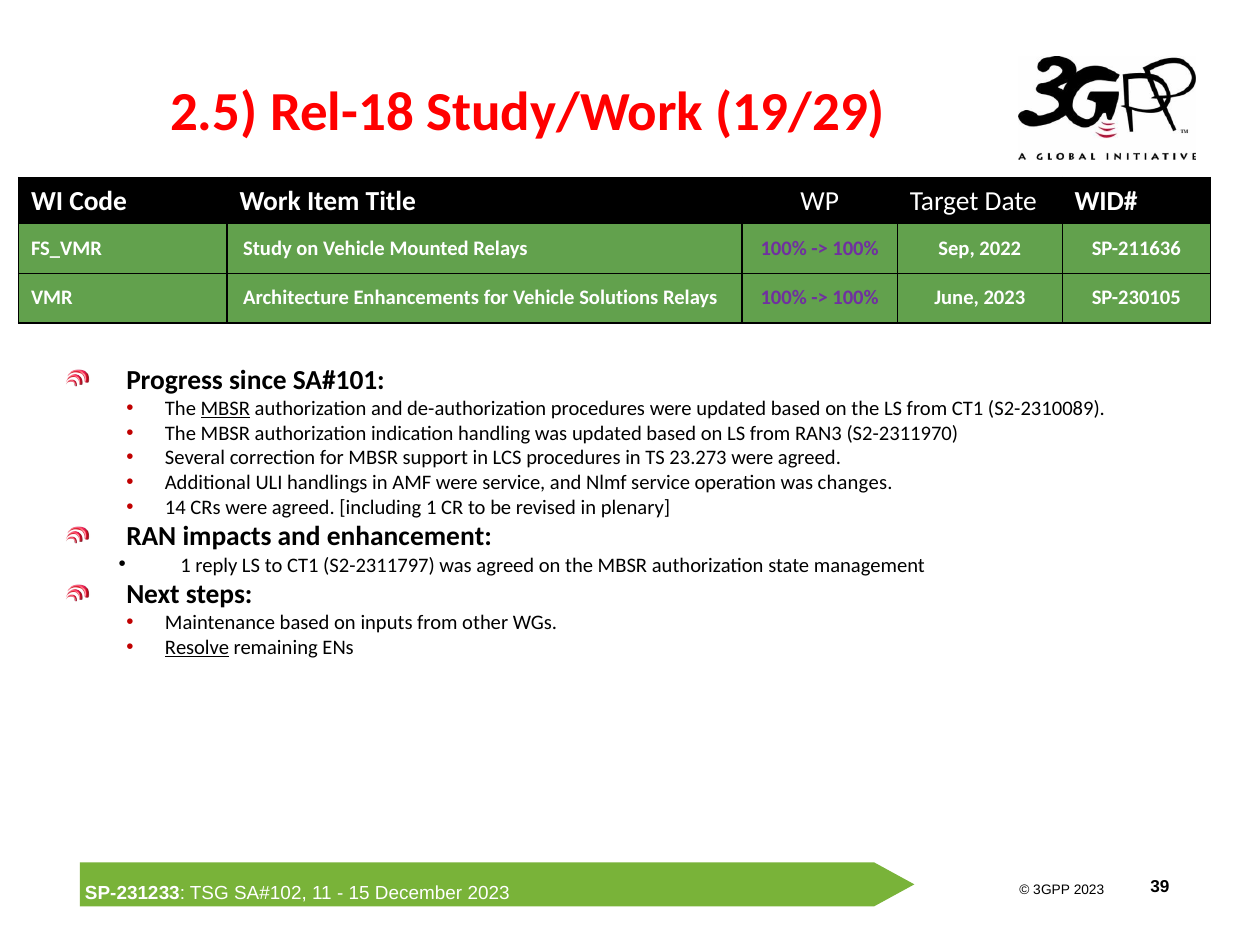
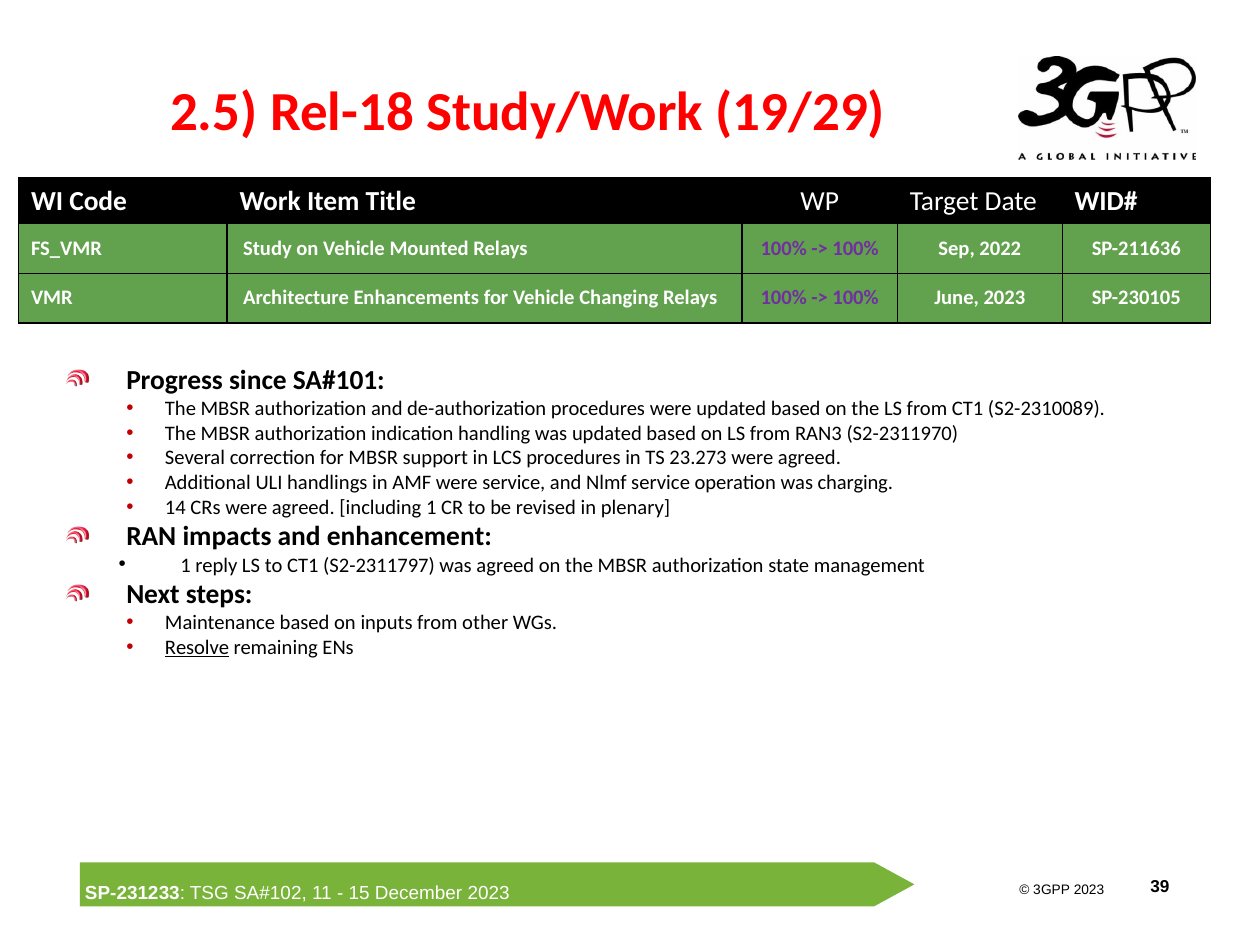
Solutions: Solutions -> Changing (619, 298)
MBSR underline: present -> none (225, 408)
changes: changes -> charging (855, 483)
